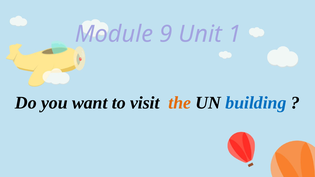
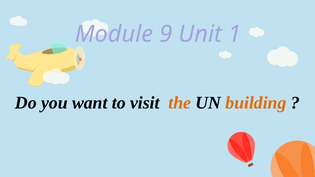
building colour: blue -> orange (256, 103)
